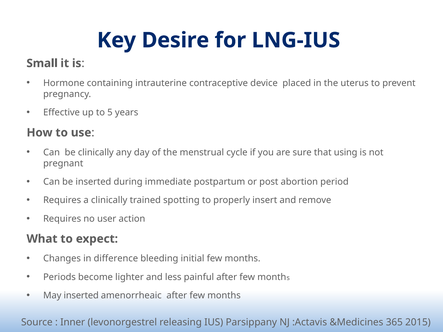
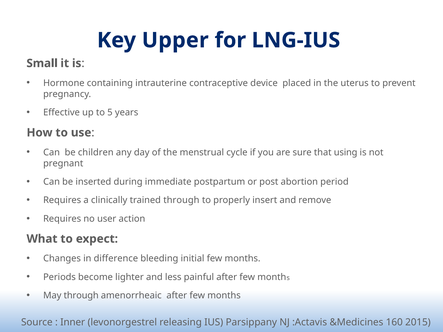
Desire: Desire -> Upper (175, 40)
be clinically: clinically -> children (96, 152)
trained spotting: spotting -> through (181, 200)
May inserted: inserted -> through (81, 296)
365: 365 -> 160 (394, 322)
